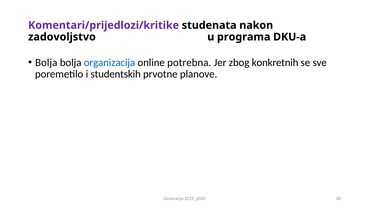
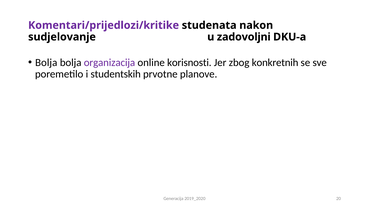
zadovoljstvo: zadovoljstvo -> sudjelovanje (62, 37)
programa: programa -> zadovoljni (244, 37)
organizacija colour: blue -> purple (109, 62)
potrebna: potrebna -> korisnosti (189, 62)
